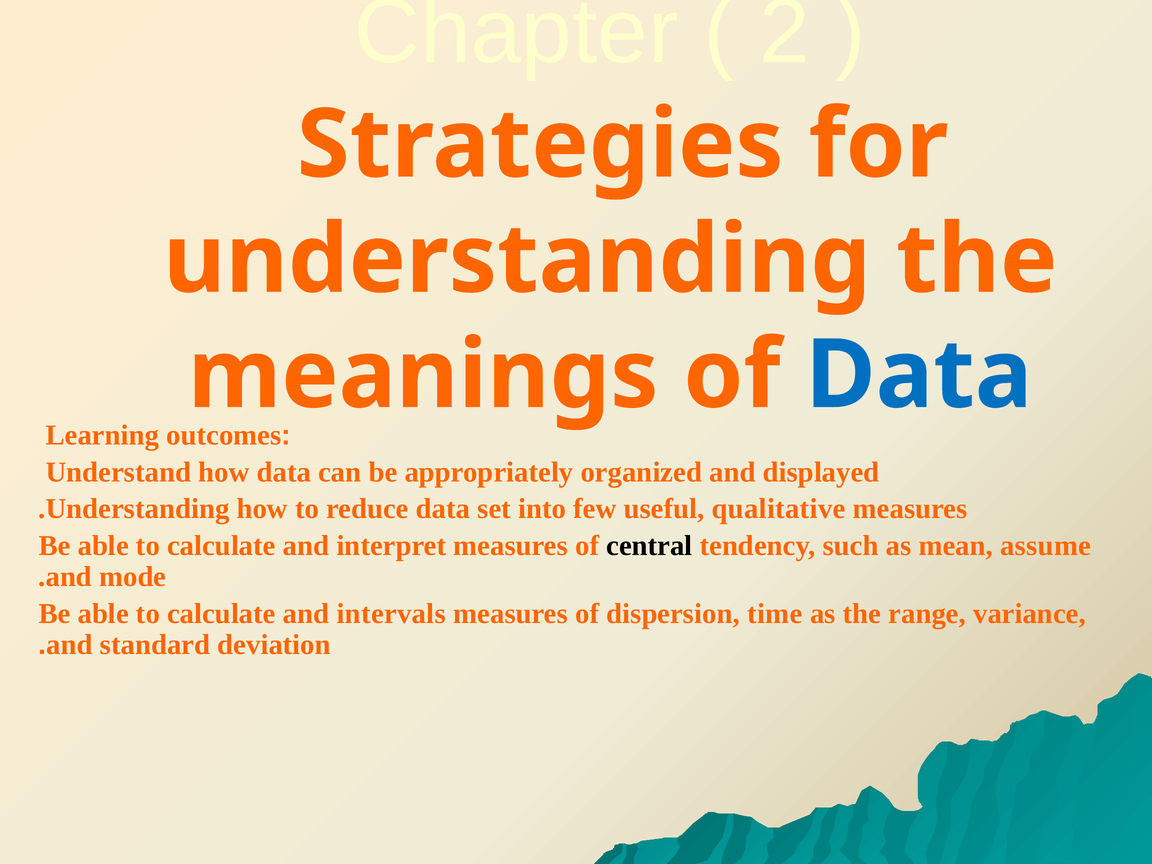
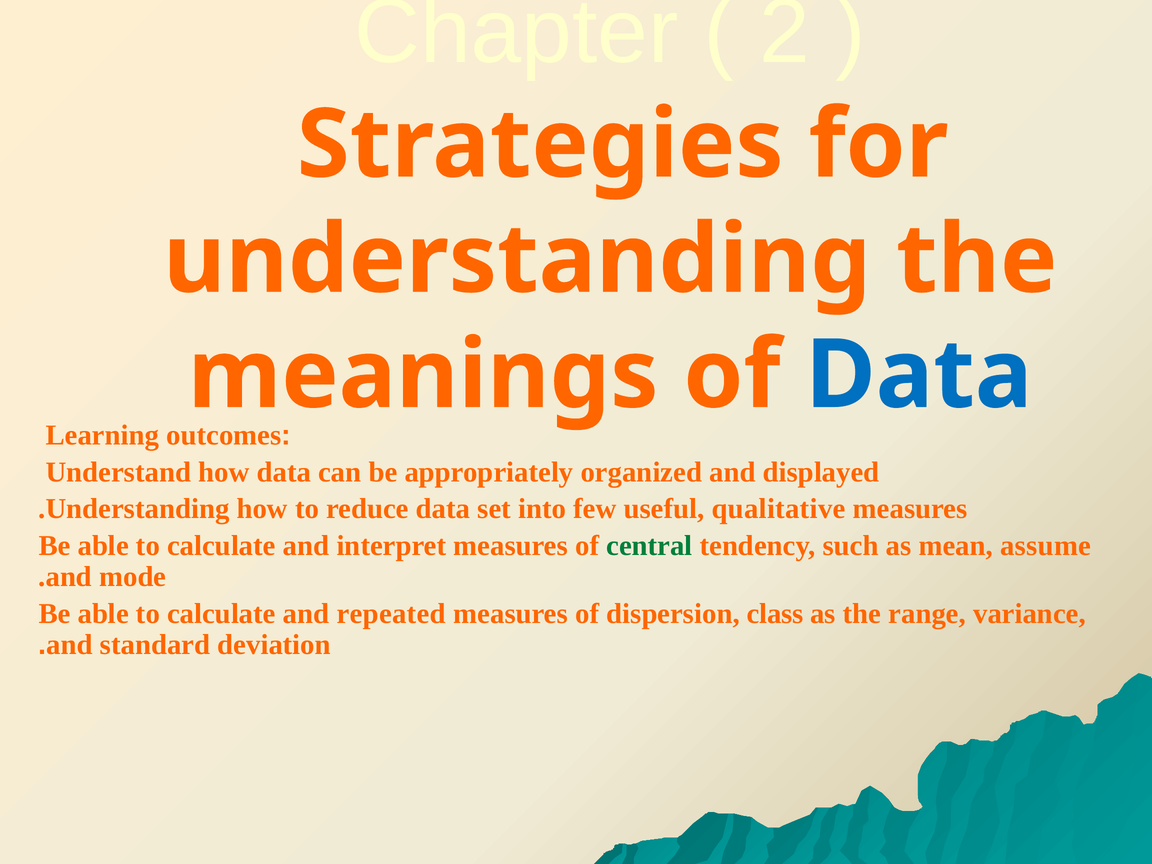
central colour: black -> green (649, 546)
intervals: intervals -> repeated (391, 614)
time: time -> class (775, 614)
